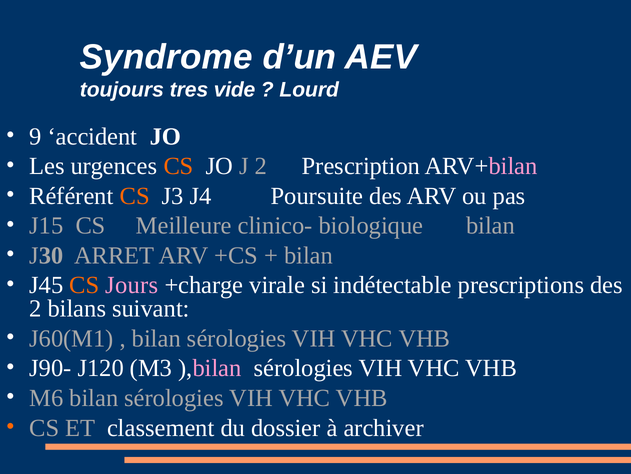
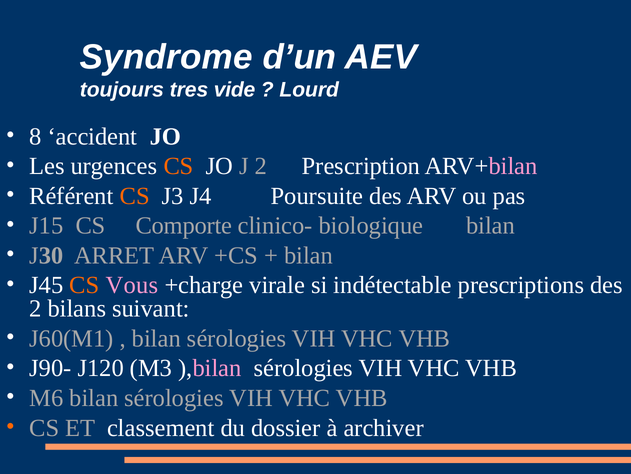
9: 9 -> 8 (35, 136)
Meilleure: Meilleure -> Comporte (184, 225)
Jours: Jours -> Vous (132, 285)
